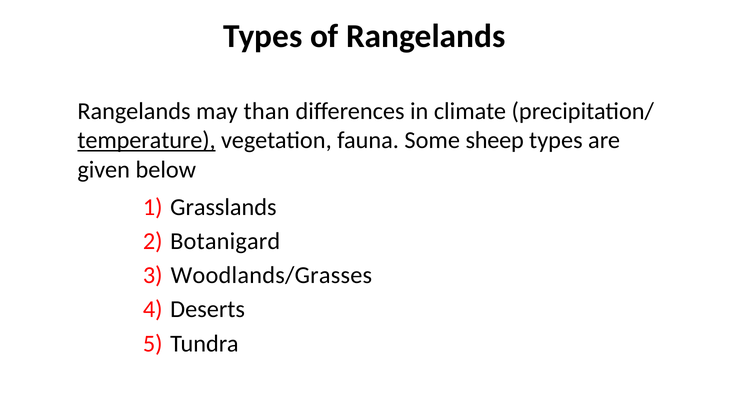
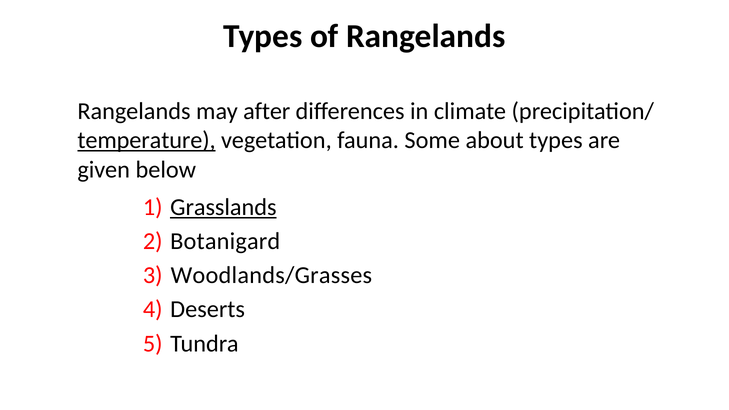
than: than -> after (267, 111)
sheep: sheep -> about (495, 140)
Grasslands underline: none -> present (223, 207)
